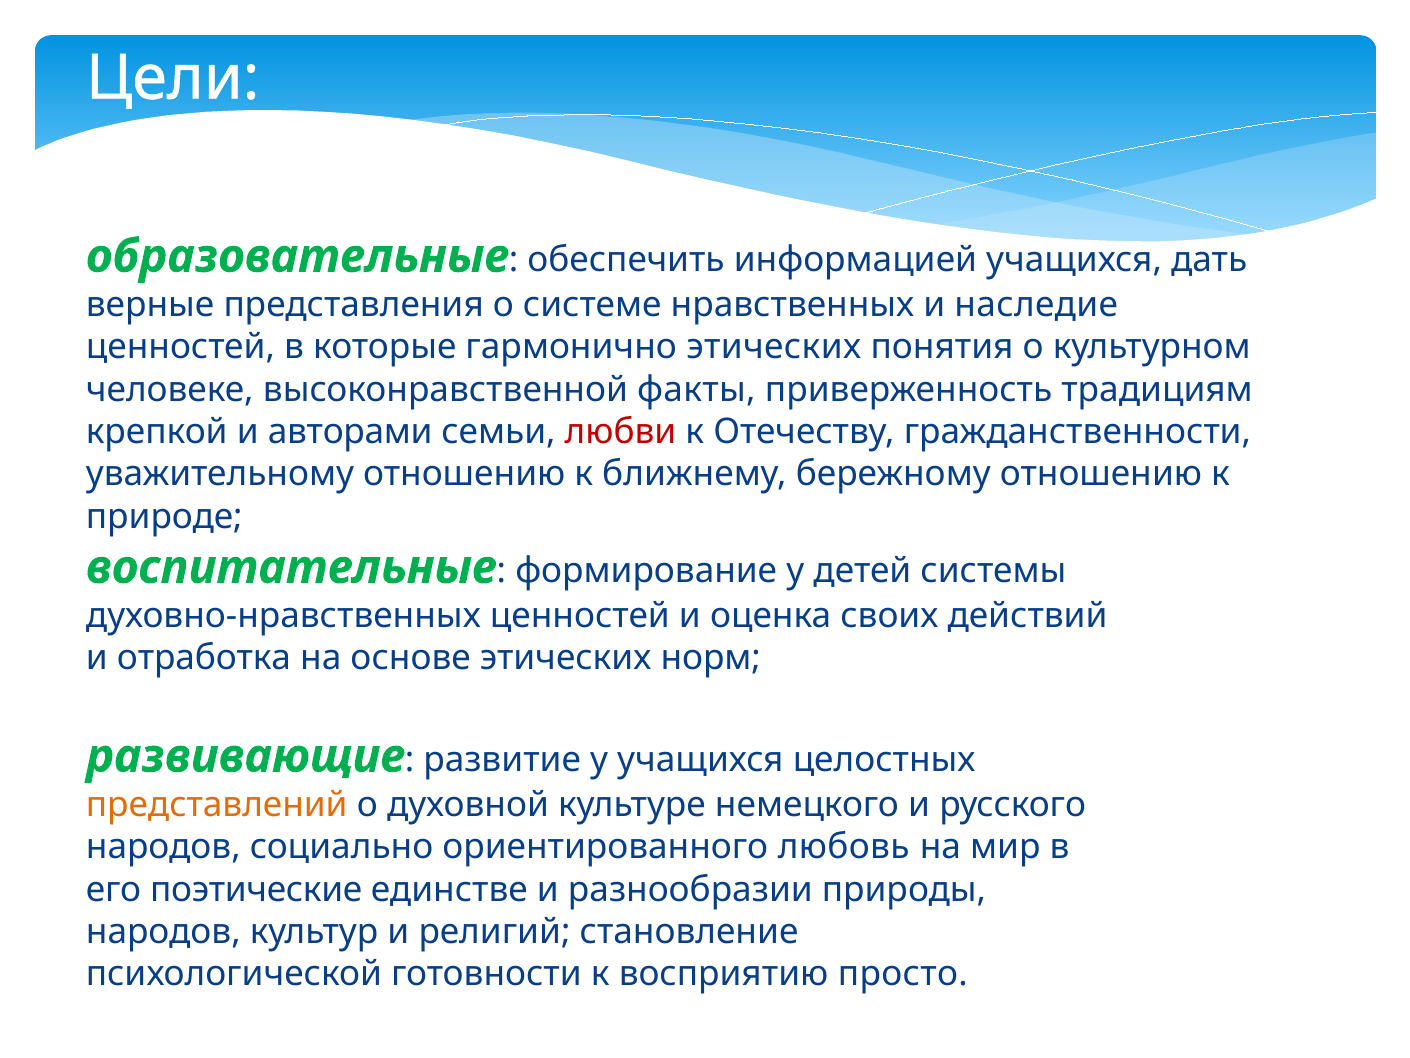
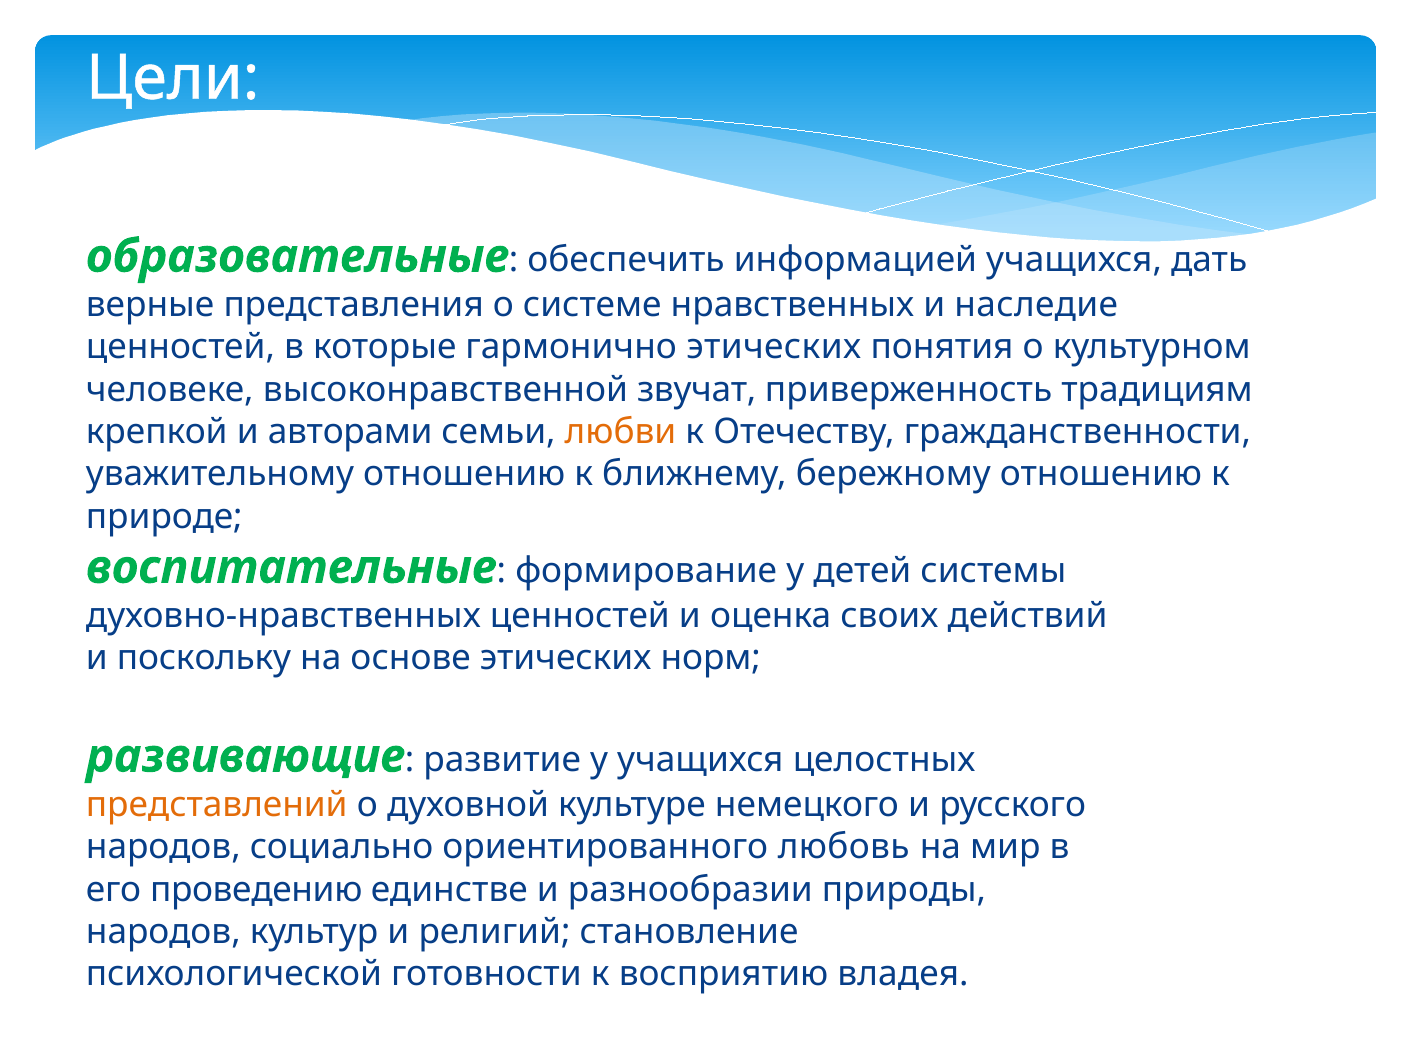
факты: факты -> звучат (697, 389)
любви colour: red -> orange (621, 432)
отработка: отработка -> поскольку (204, 658)
поэтические: поэтические -> проведению (256, 889)
просто: просто -> владея (903, 974)
